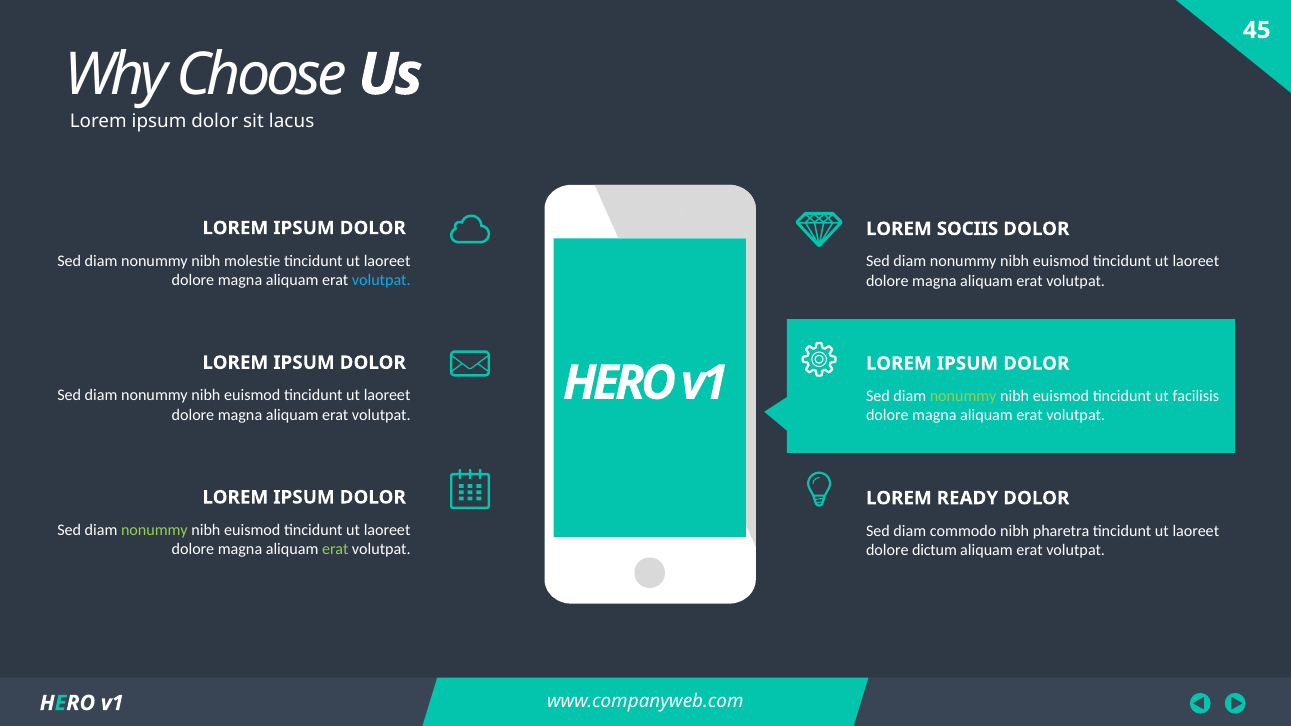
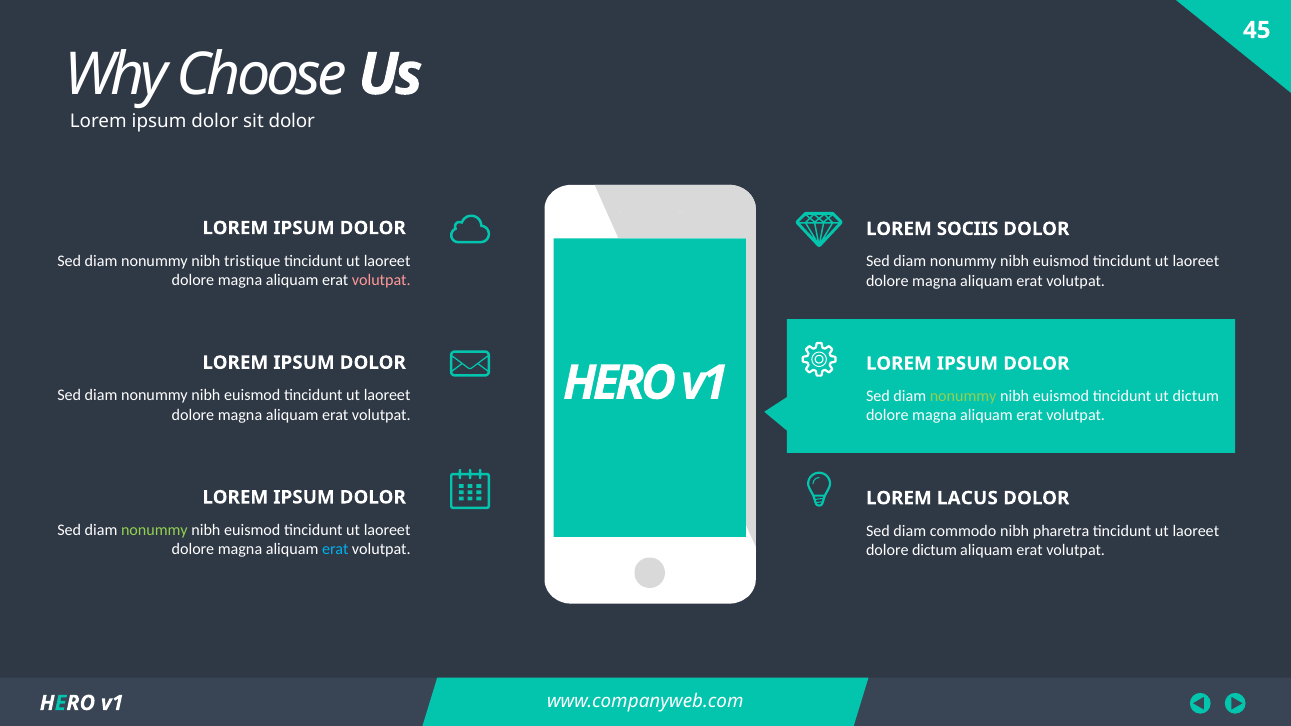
sit lacus: lacus -> dolor (292, 121)
molestie: molestie -> tristique (252, 261)
volutpat colour: light blue -> pink (381, 280)
ut facilisis: facilisis -> dictum (1196, 396)
READY: READY -> LACUS (967, 498)
erat colour: light green -> light blue (335, 549)
